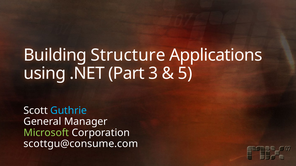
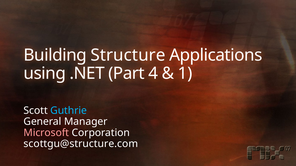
3: 3 -> 4 (153, 74)
5: 5 -> 1 (185, 74)
Microsoft colour: light green -> pink (46, 133)
scottgu@consume.com: scottgu@consume.com -> scottgu@structure.com (81, 144)
